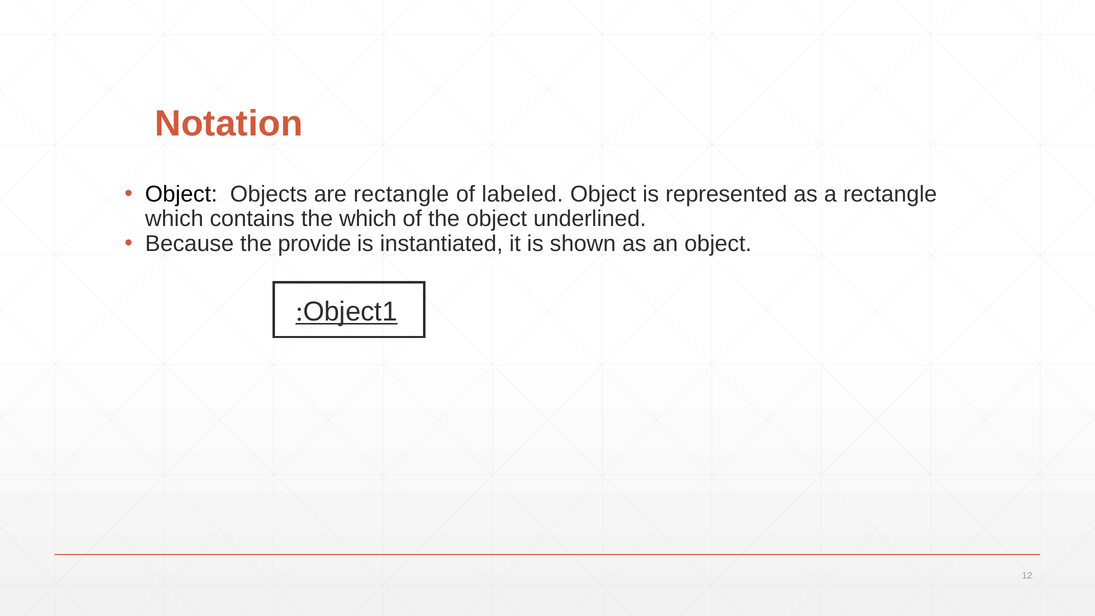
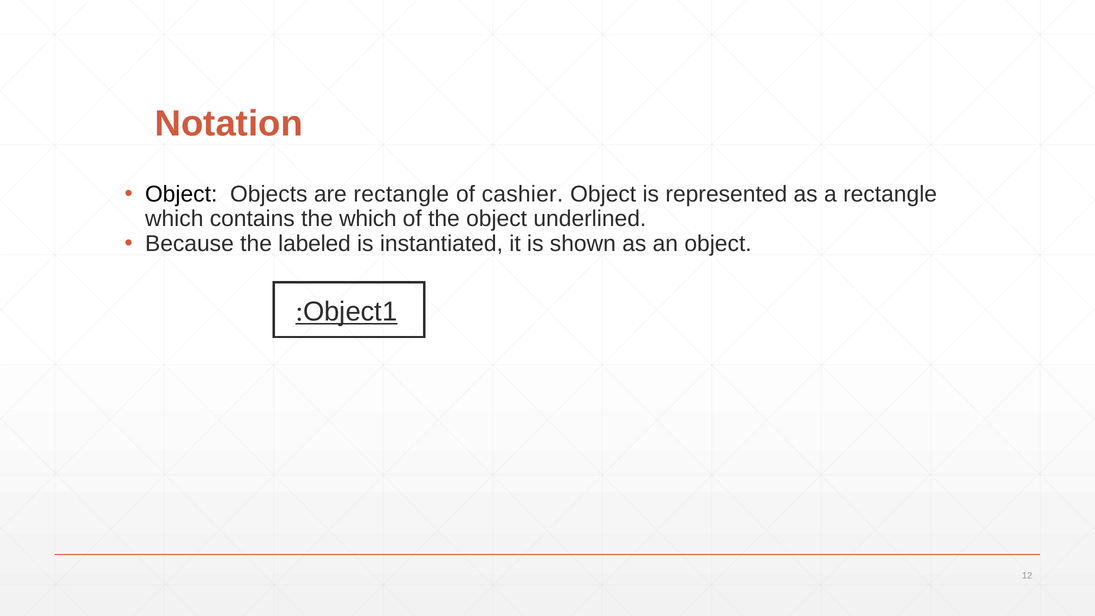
labeled: labeled -> cashier (522, 194)
provide: provide -> labeled (315, 244)
